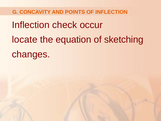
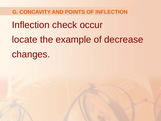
equation: equation -> example (73, 40)
sketching: sketching -> decrease (124, 40)
